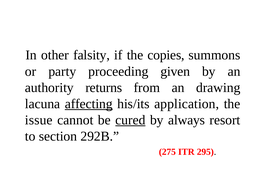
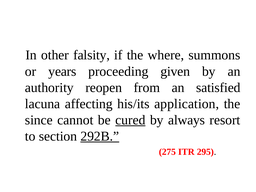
copies: copies -> where (166, 55)
party: party -> years (62, 71)
returns: returns -> reopen (104, 88)
drawing: drawing -> satisfied (218, 88)
affecting underline: present -> none (89, 104)
issue: issue -> since (39, 120)
292B underline: none -> present (100, 136)
